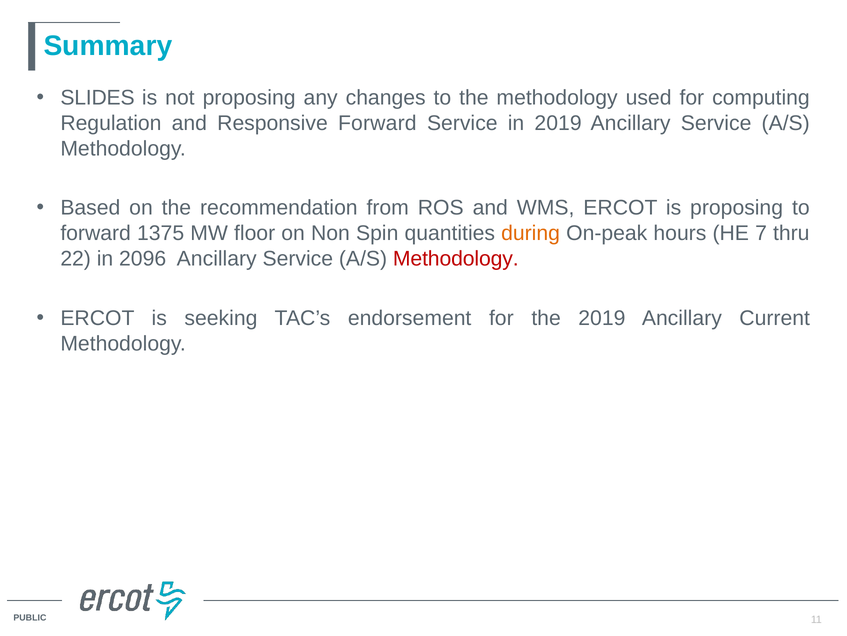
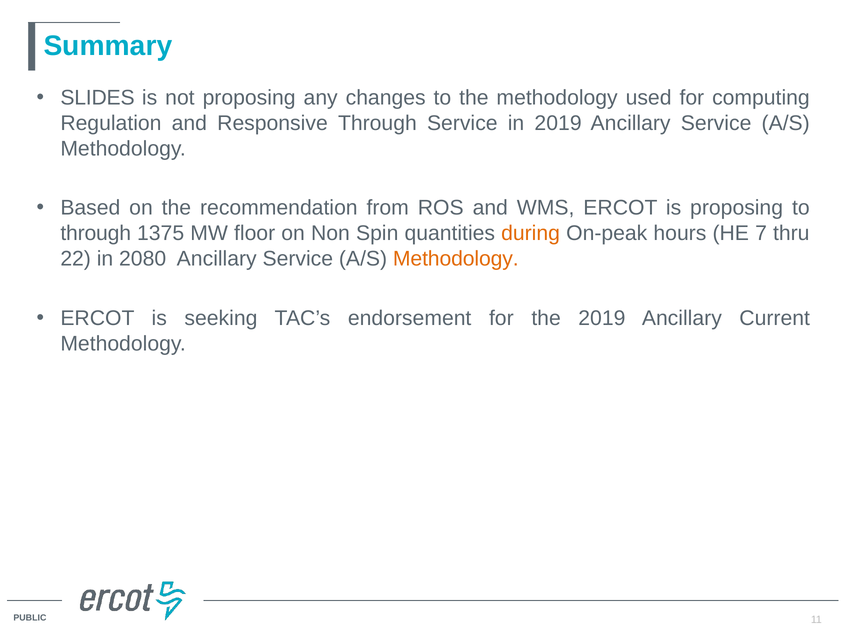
Responsive Forward: Forward -> Through (377, 123)
forward: forward -> through (96, 233)
2096: 2096 -> 2080 (143, 259)
Methodology colour: red -> orange (456, 259)
